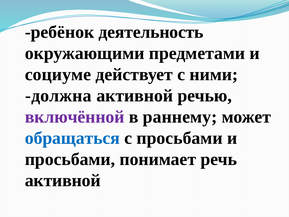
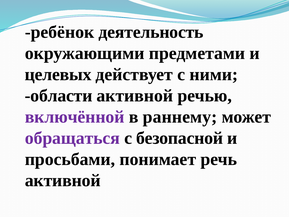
социуме: социуме -> целевых (58, 74)
должна: должна -> области (59, 96)
обращаться colour: blue -> purple (72, 138)
с просьбами: просьбами -> безопасной (180, 138)
